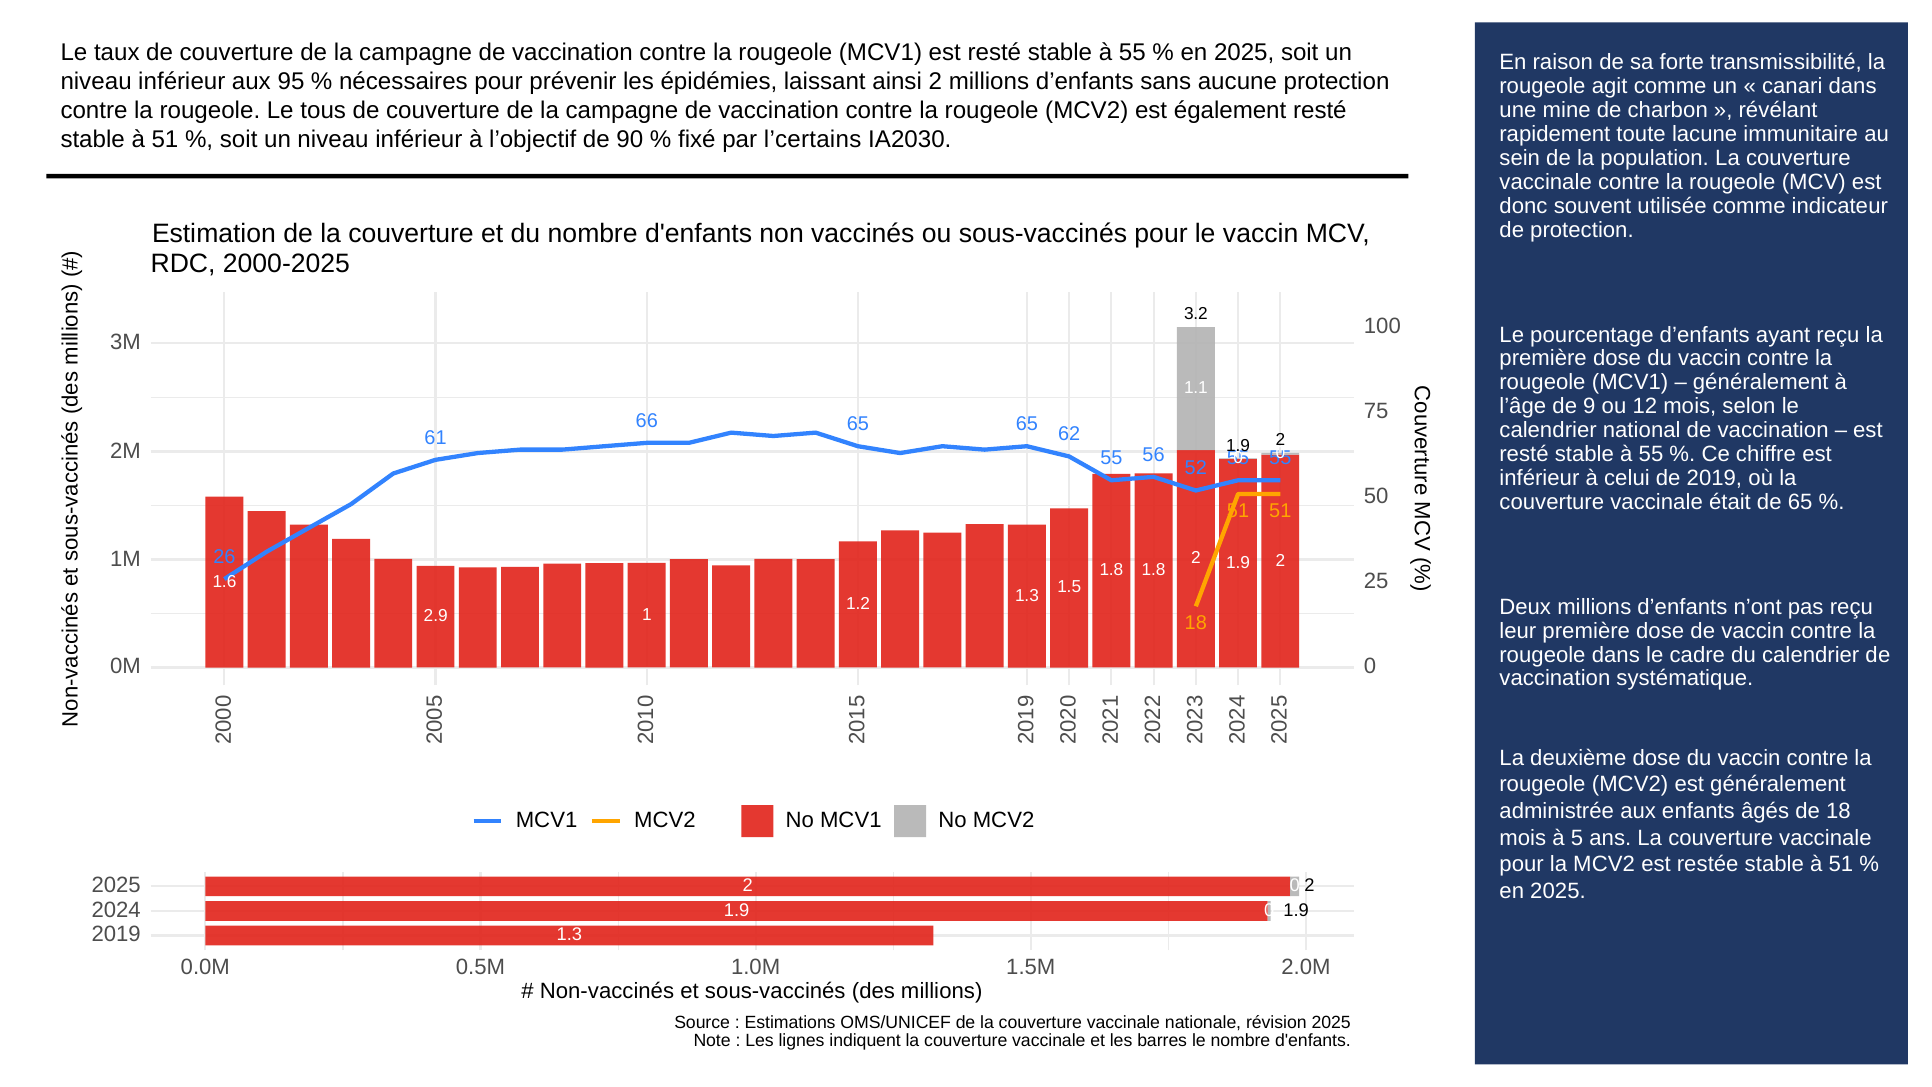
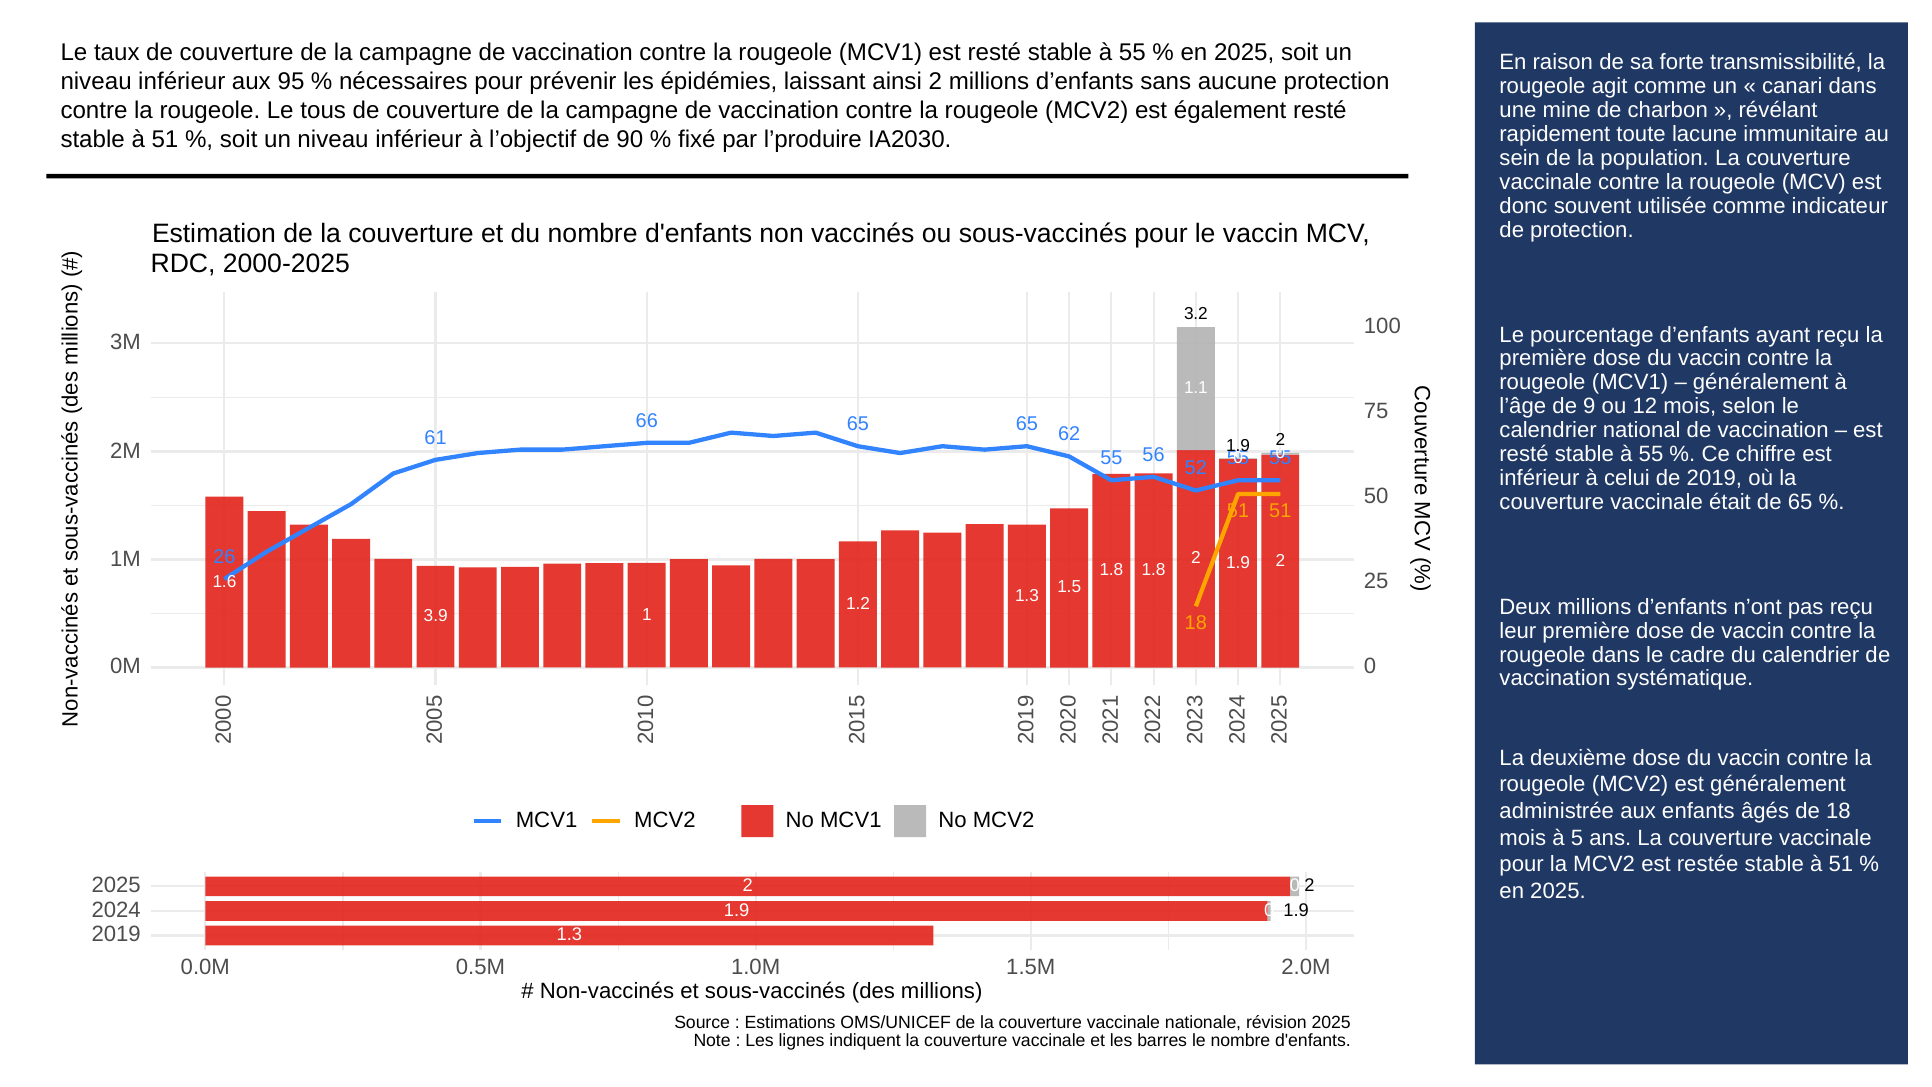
l’certains: l’certains -> l’produire (813, 139)
2.9: 2.9 -> 3.9 (436, 616)
